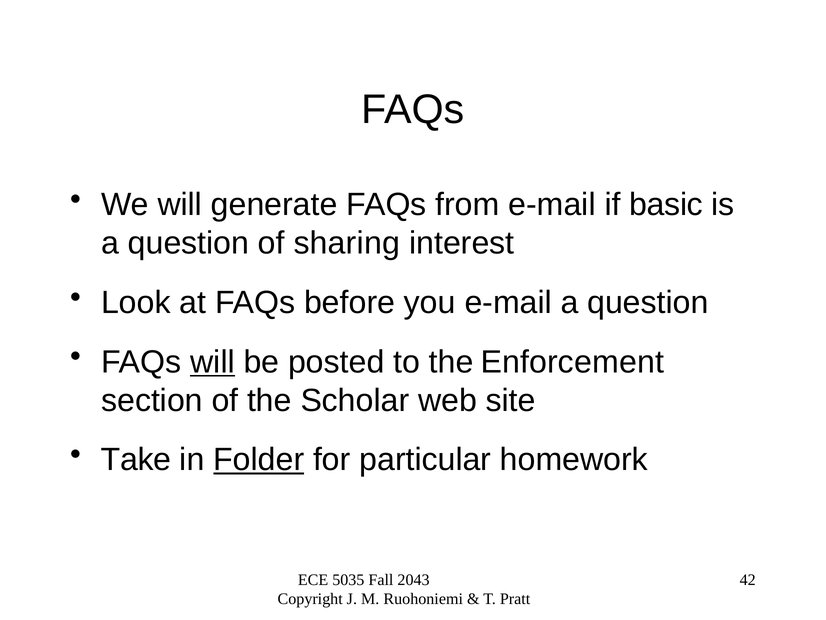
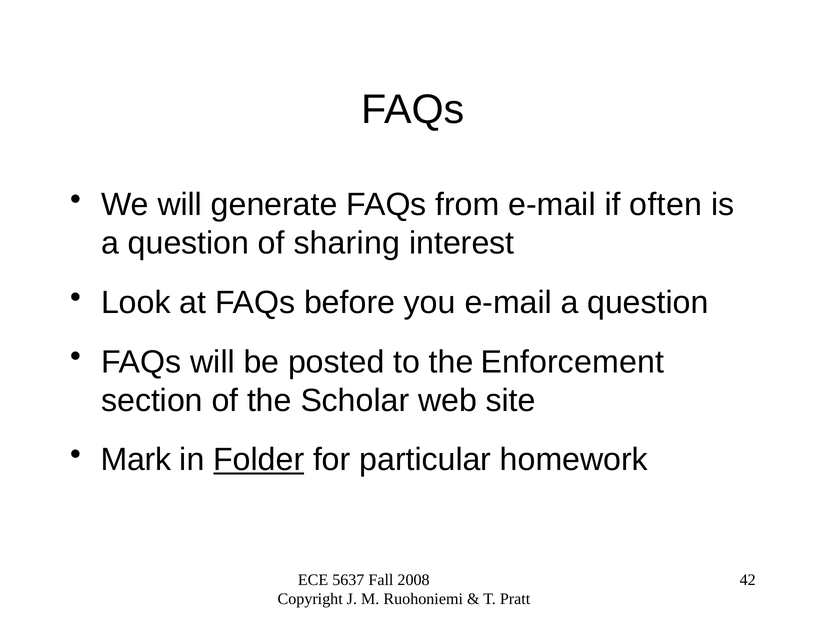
basic: basic -> often (666, 205)
will underline: present -> none (213, 362)
Take: Take -> Mark (136, 459)
5035: 5035 -> 5637 (348, 579)
2043: 2043 -> 2008 (414, 579)
